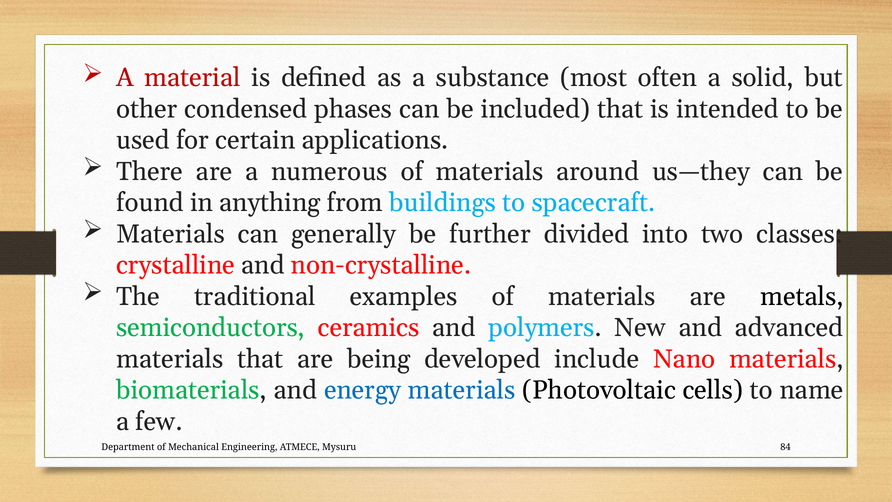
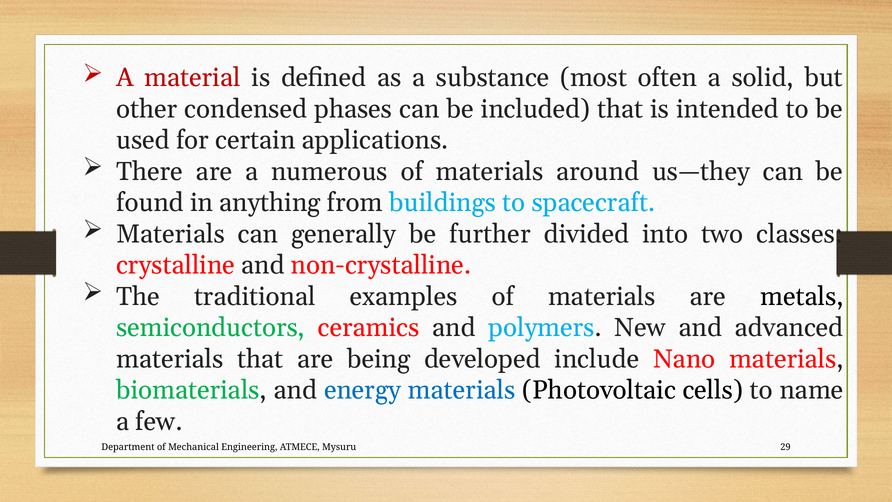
84: 84 -> 29 (785, 447)
